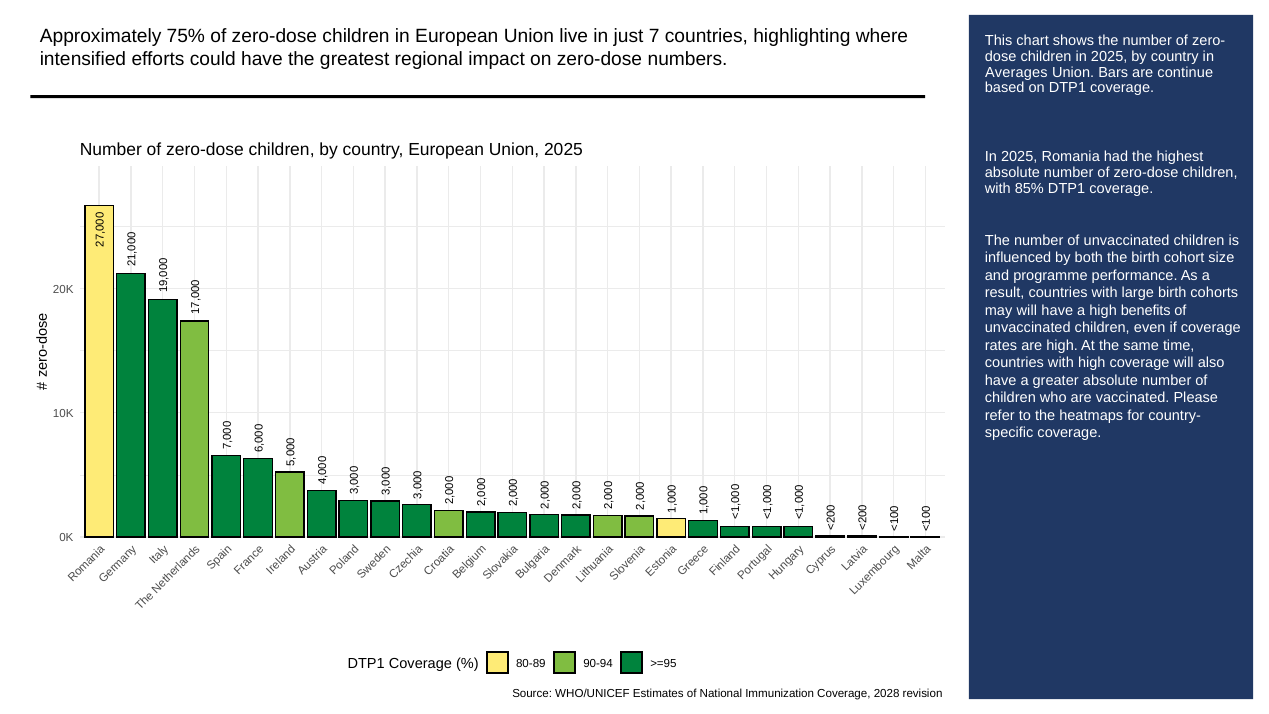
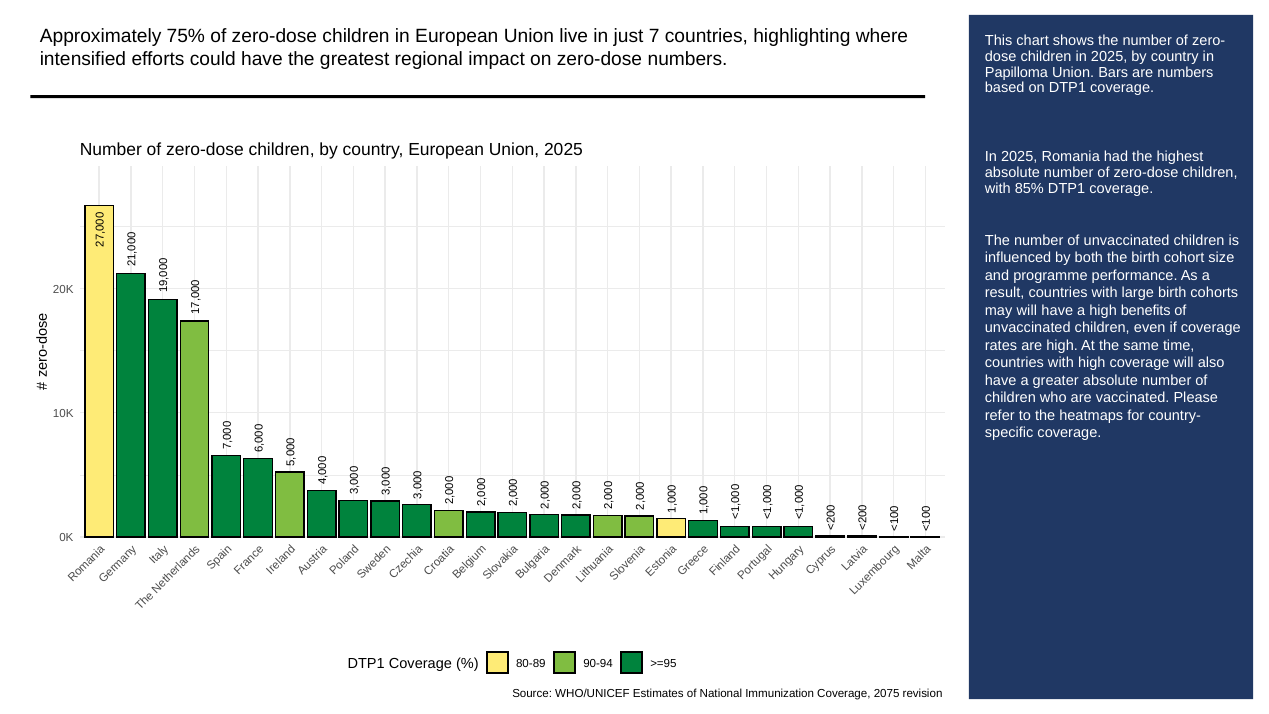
Averages: Averages -> Papilloma (1016, 72)
are continue: continue -> numbers (1185, 72)
2028: 2028 -> 2075 (887, 693)
